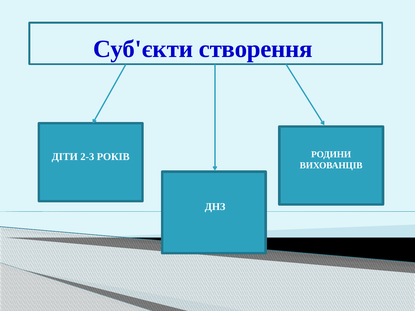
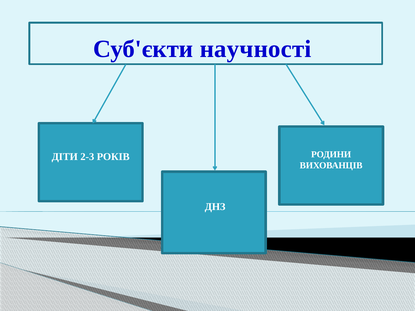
створення: створення -> научності (256, 49)
